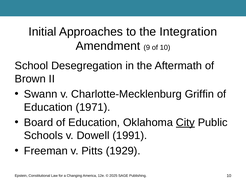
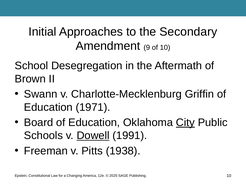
Integration: Integration -> Secondary (188, 32)
Dowell underline: none -> present (93, 136)
1929: 1929 -> 1938 (123, 151)
